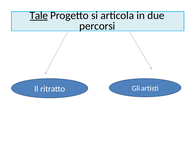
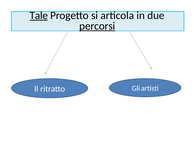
percorsi underline: none -> present (97, 26)
